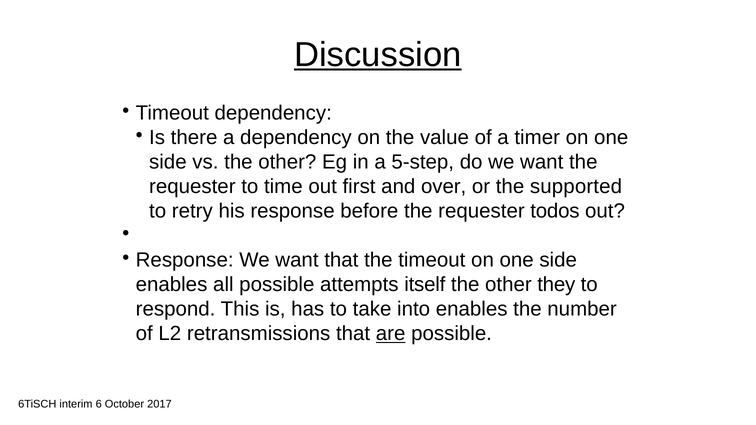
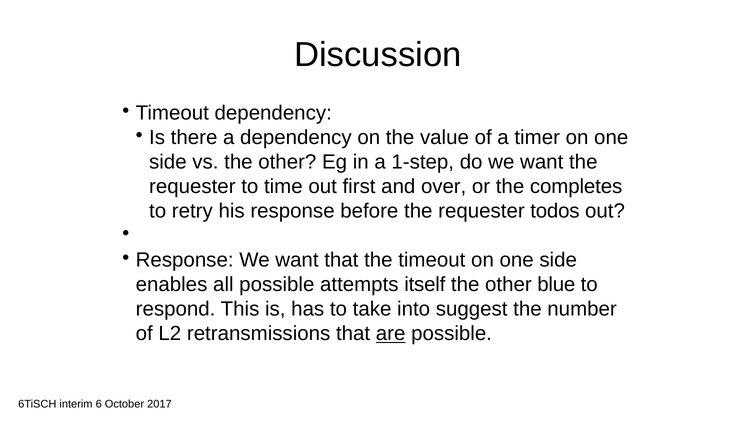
Discussion underline: present -> none (378, 55)
5-step: 5-step -> 1-step (423, 162)
supported: supported -> completes (576, 187)
they: they -> blue (556, 285)
into enables: enables -> suggest (472, 309)
